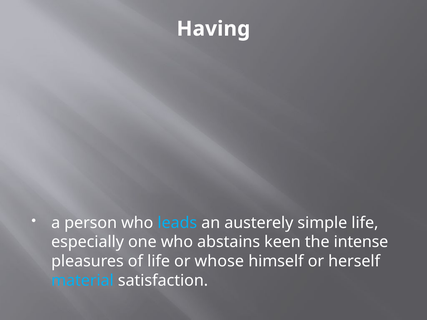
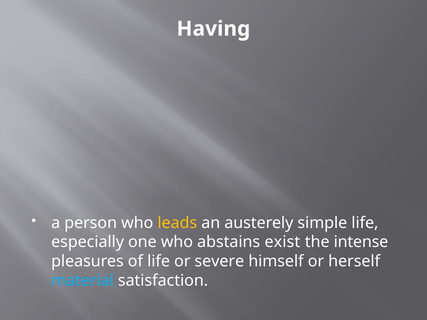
leads colour: light blue -> yellow (177, 223)
keen: keen -> exist (282, 242)
whose: whose -> severe (219, 261)
